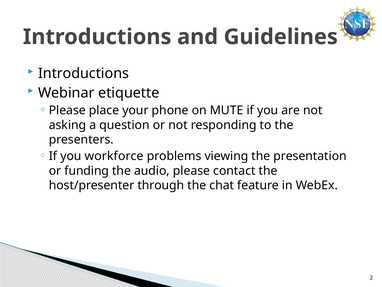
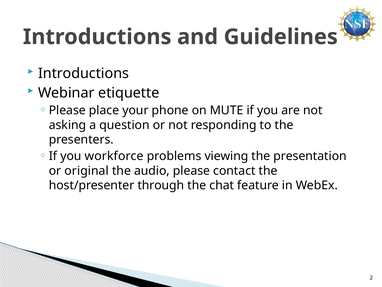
funding: funding -> original (87, 170)
